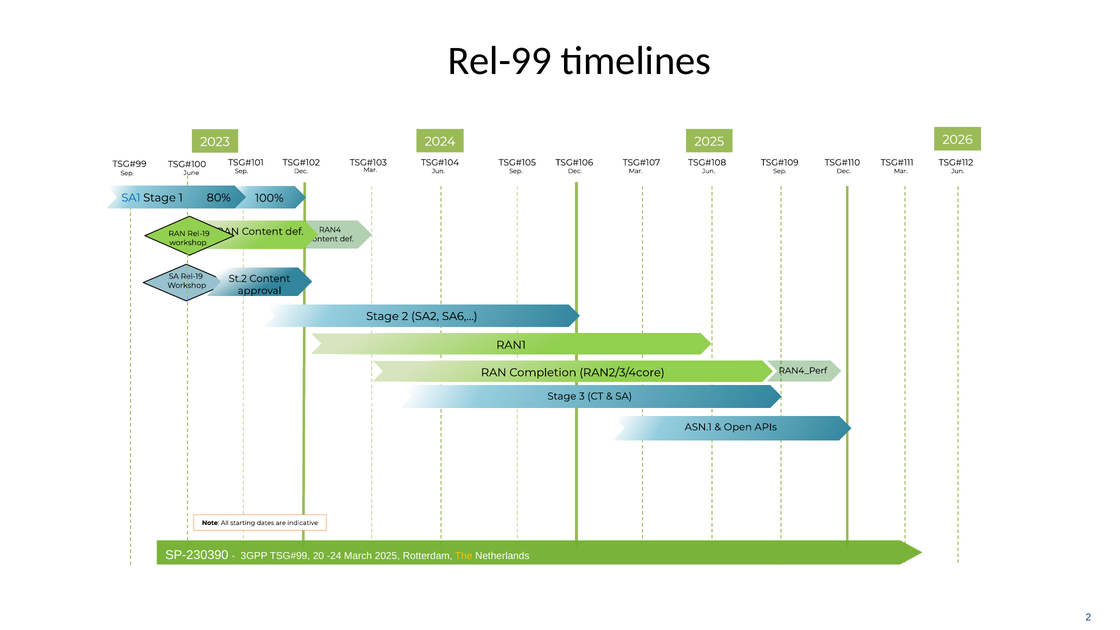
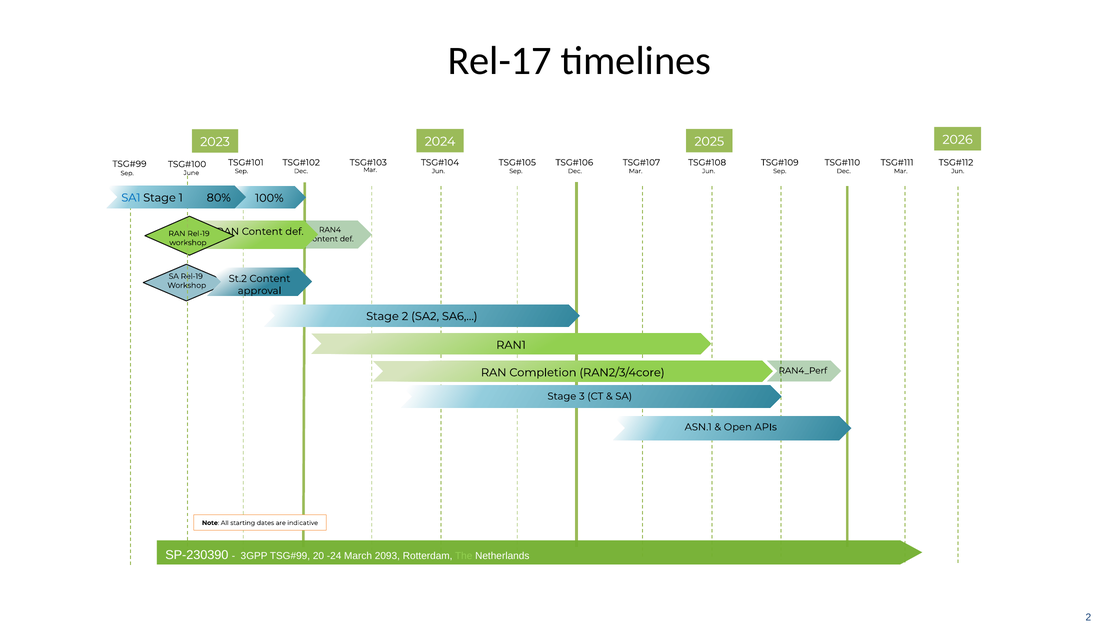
Rel-99: Rel-99 -> Rel-17 (500, 61)
March 2025: 2025 -> 2093 (387, 556)
The colour: yellow -> light green (464, 556)
